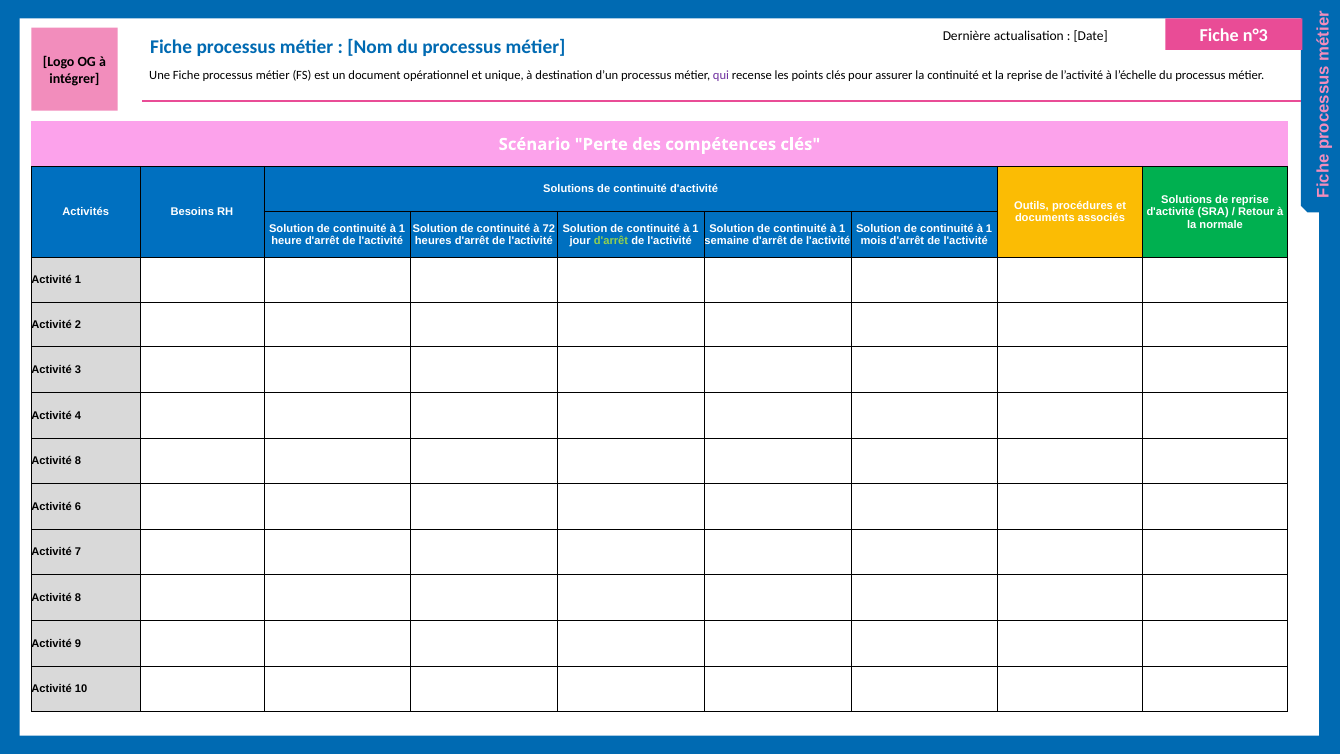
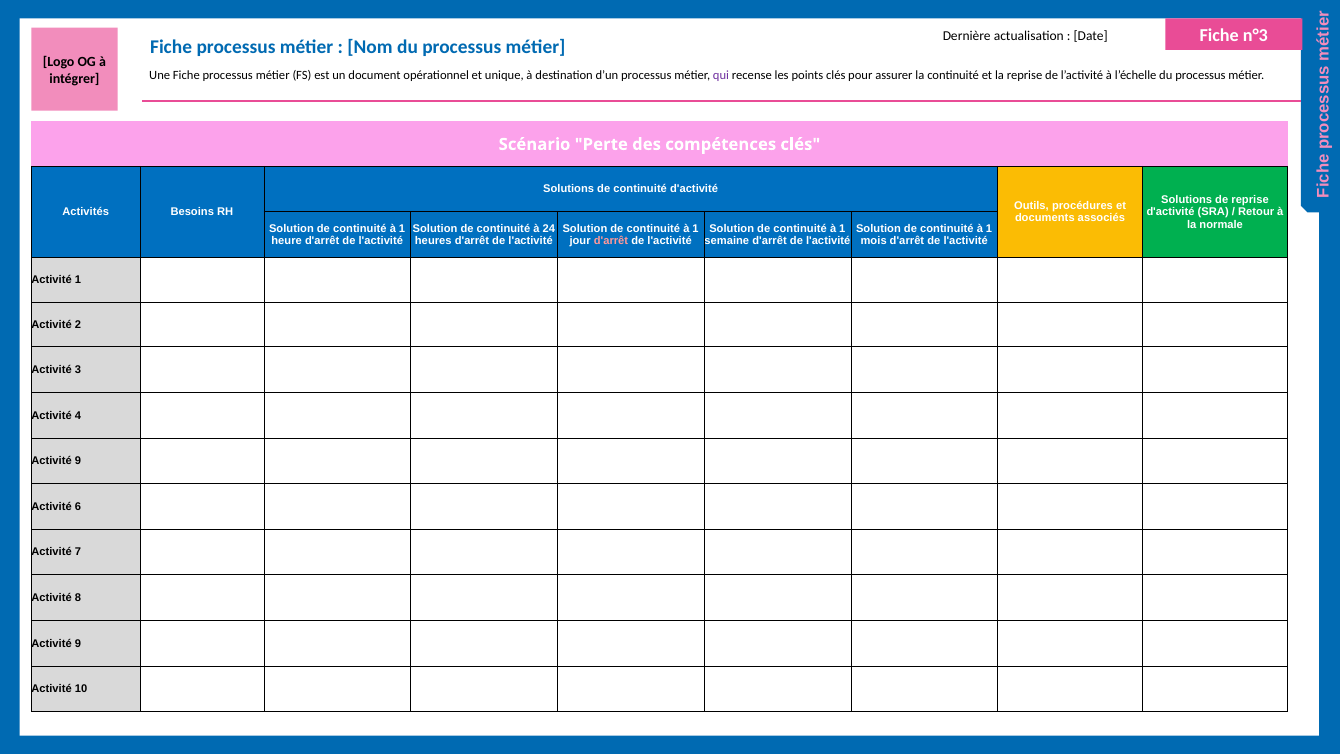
72: 72 -> 24 (549, 228)
d'arrêt colour: light green -> pink (611, 241)
8: 8 -> 9 (78, 461)
